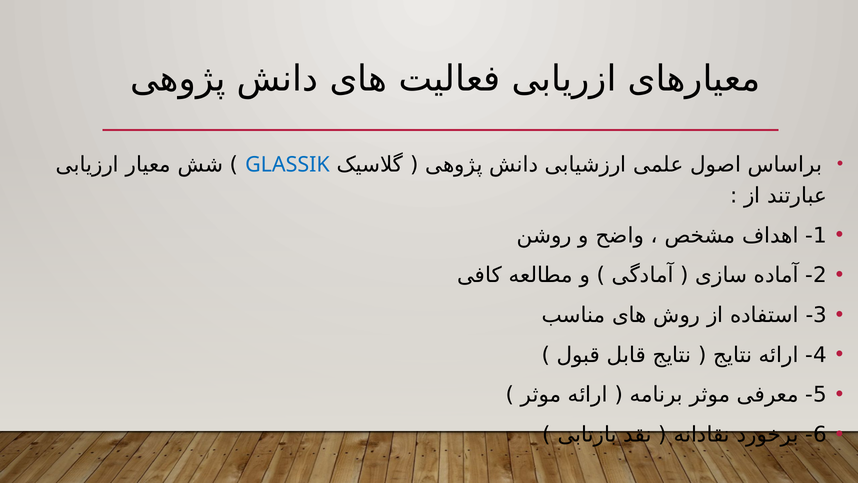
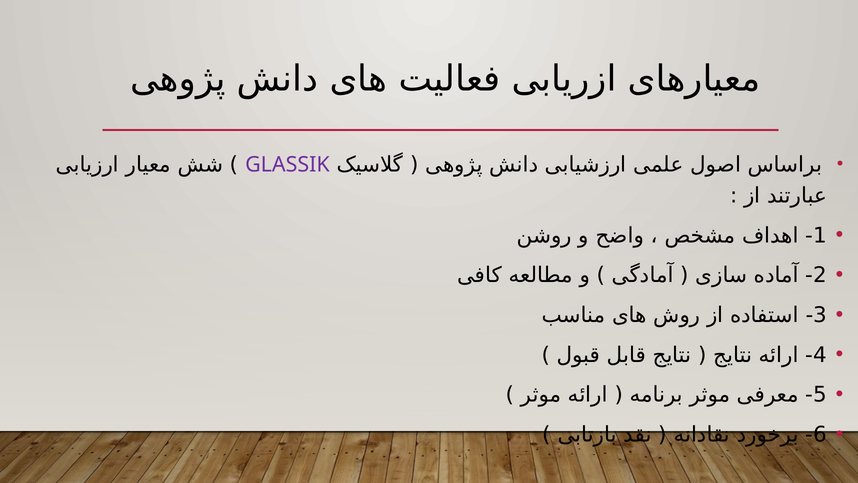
GLASSIK colour: blue -> purple (287, 165)
